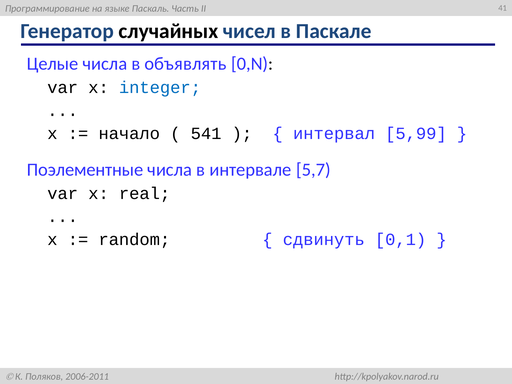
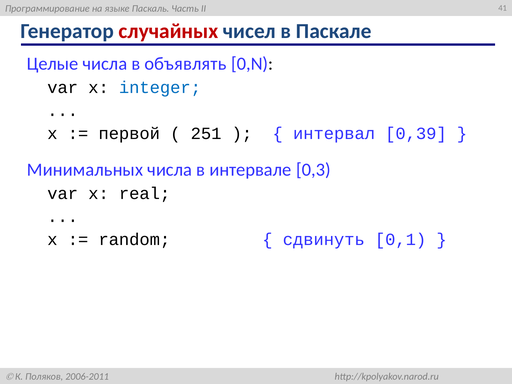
случайных colour: black -> red (168, 31)
начало: начало -> первой (129, 133)
541: 541 -> 251 (206, 133)
5,99: 5,99 -> 0,39 (416, 133)
Поэлементные: Поэлементные -> Минимальных (85, 170)
5,7: 5,7 -> 0,3 (313, 170)
